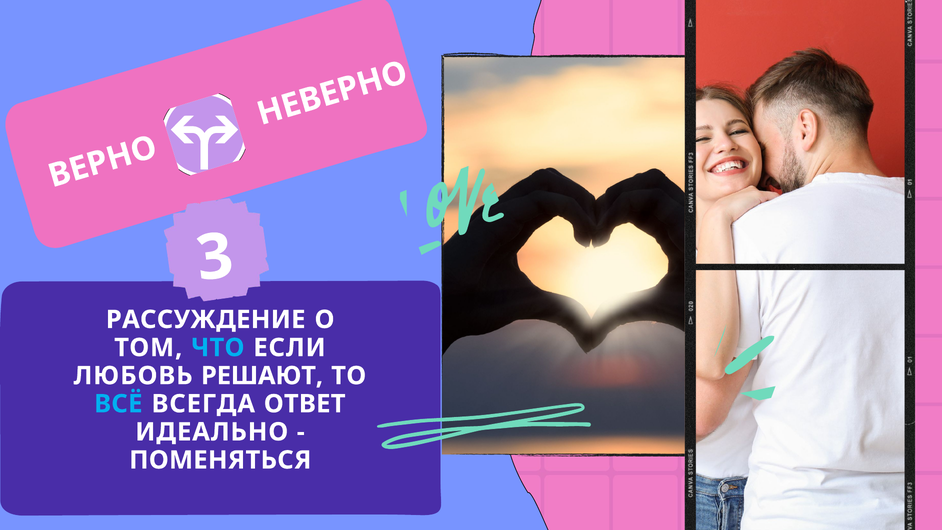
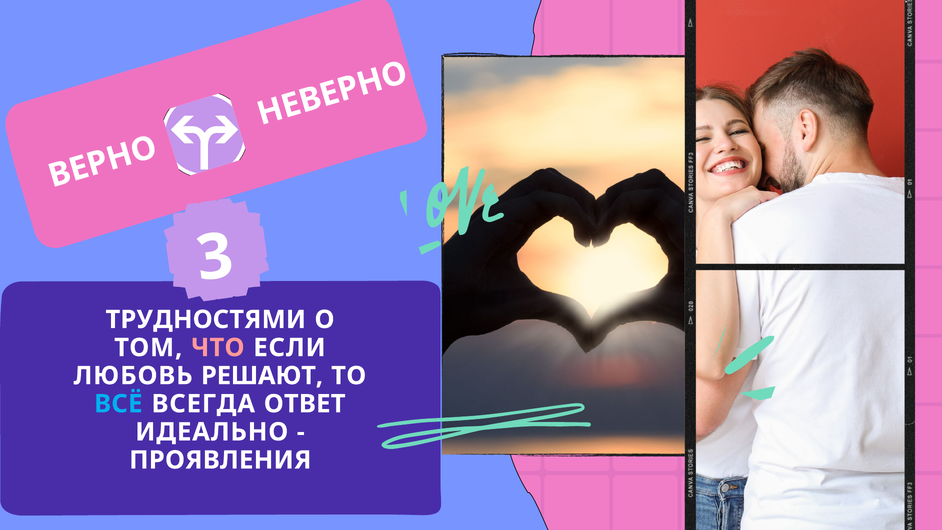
РАССУЖДЕНИЕ: РАССУЖДЕНИЕ -> ТРУДНОСТЯМИ (206, 320)
ЧТО colour: light blue -> pink (218, 348)
ПОМЕНЯТЬСЯ: ПОМЕНЯТЬСЯ -> ПРОЯВЛЕНИЯ (220, 460)
